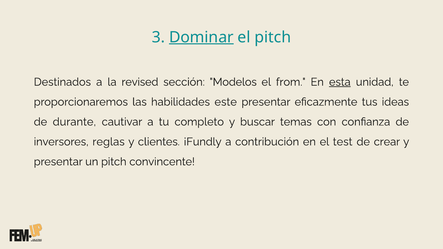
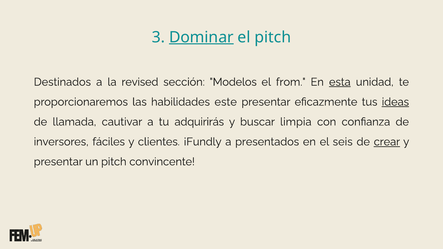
ideas underline: none -> present (395, 102)
durante: durante -> llamada (74, 122)
completo: completo -> adquirirás (199, 122)
temas: temas -> limpia (296, 122)
reglas: reglas -> fáciles (109, 142)
contribución: contribución -> presentados (267, 142)
test: test -> seis (343, 142)
crear underline: none -> present (387, 142)
